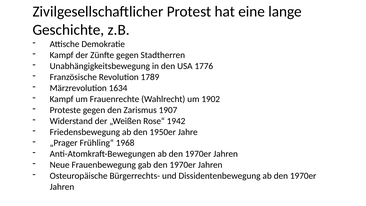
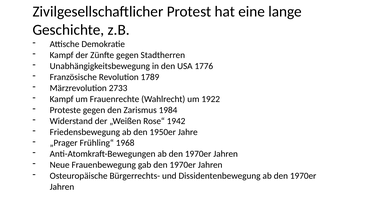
1634: 1634 -> 2733 (118, 88)
1902: 1902 -> 1922 (211, 99)
1907: 1907 -> 1984 (168, 110)
